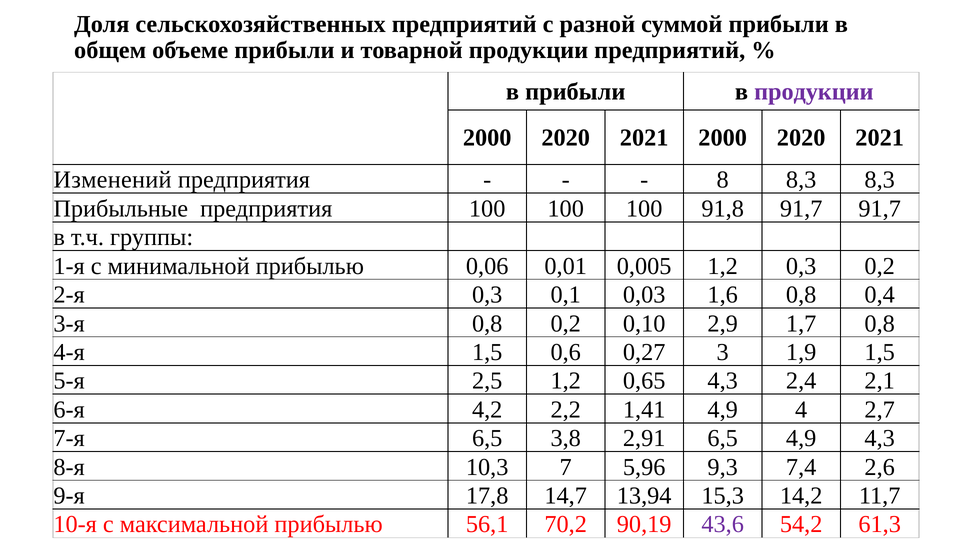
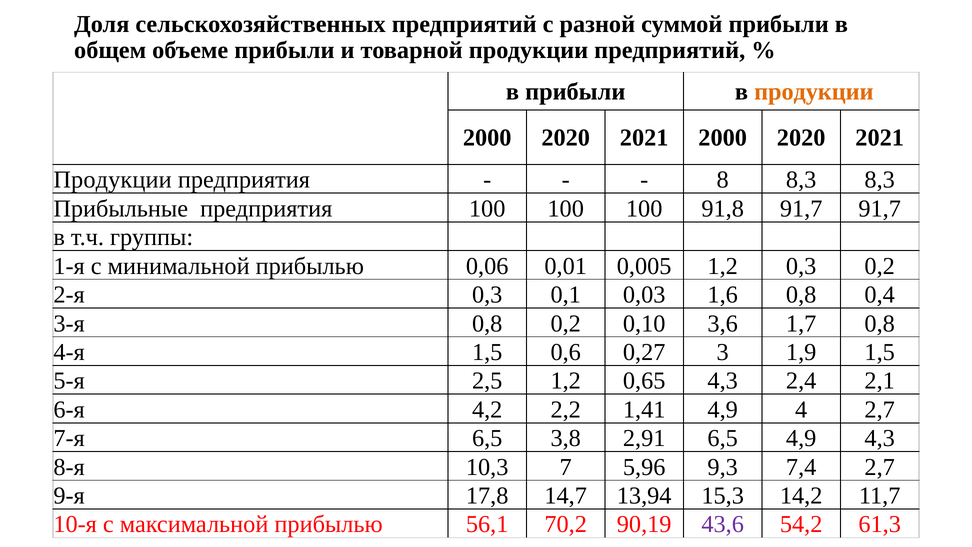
продукции colour: purple -> orange (814, 92)
Изменений: Изменений -> Продукции (113, 180)
2,9: 2,9 -> 3,6 (723, 323)
7,4 2,6: 2,6 -> 2,7 (880, 467)
